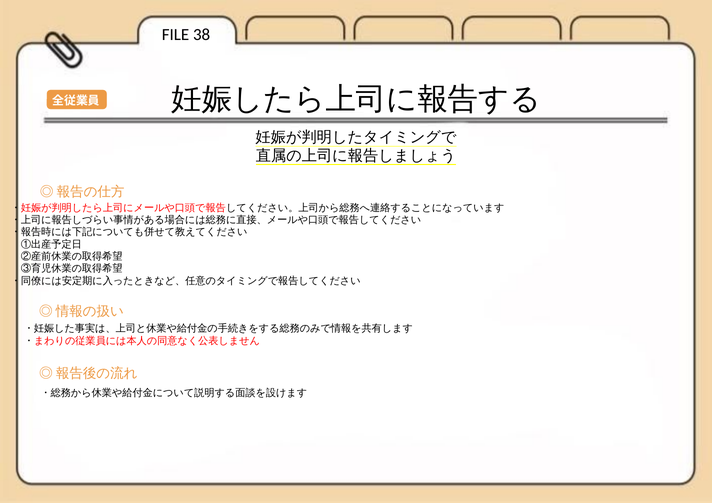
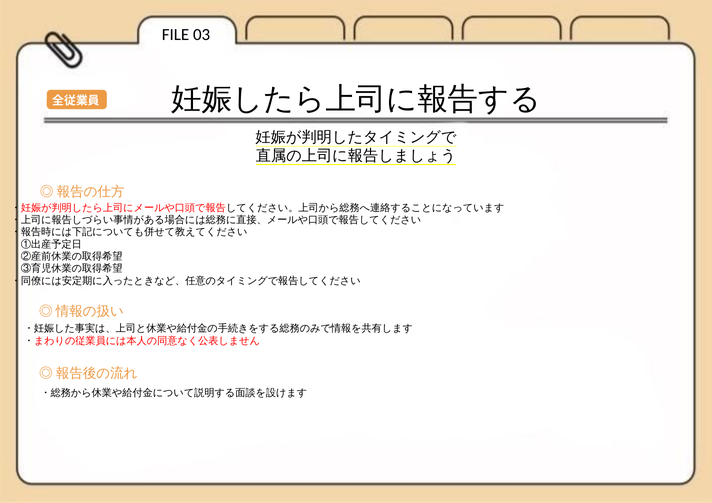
38: 38 -> 03 (202, 35)
